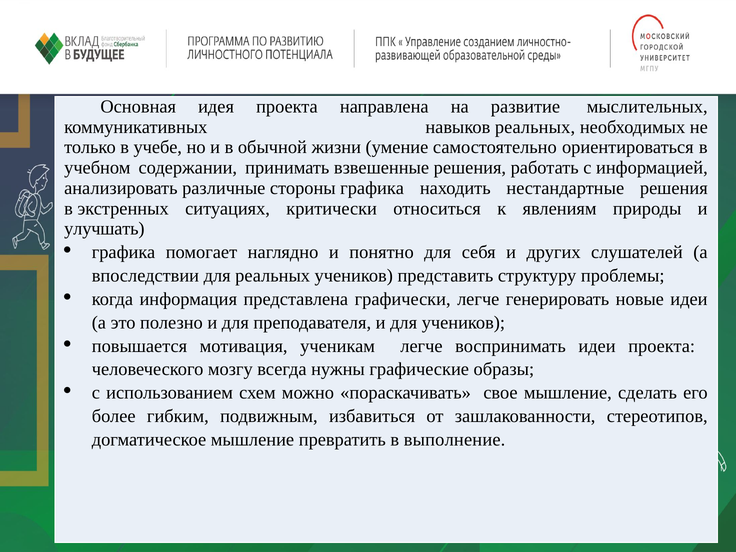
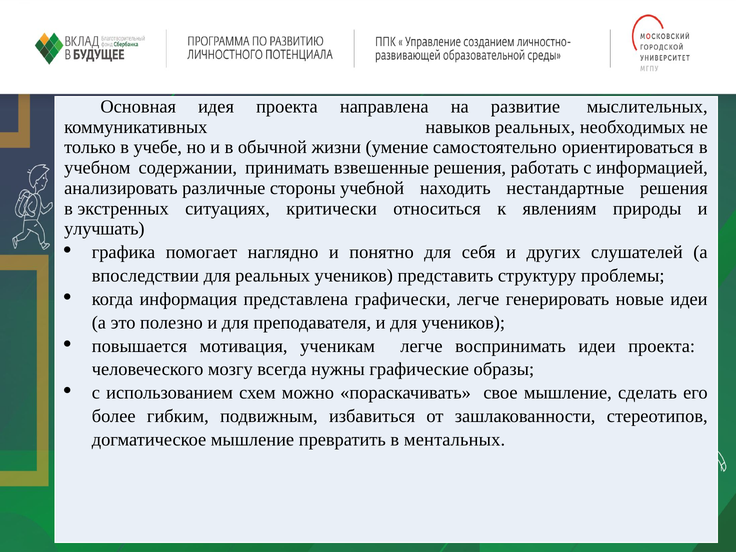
стороны графика: графика -> учебной (372, 188)
выполнение: выполнение -> ментальных (455, 440)
